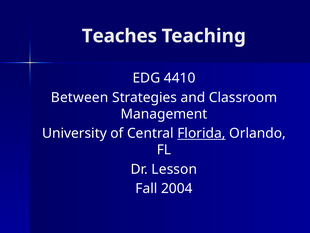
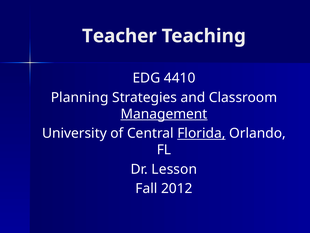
Teaches: Teaches -> Teacher (119, 36)
Between: Between -> Planning (80, 97)
Management underline: none -> present (164, 114)
2004: 2004 -> 2012 (177, 188)
